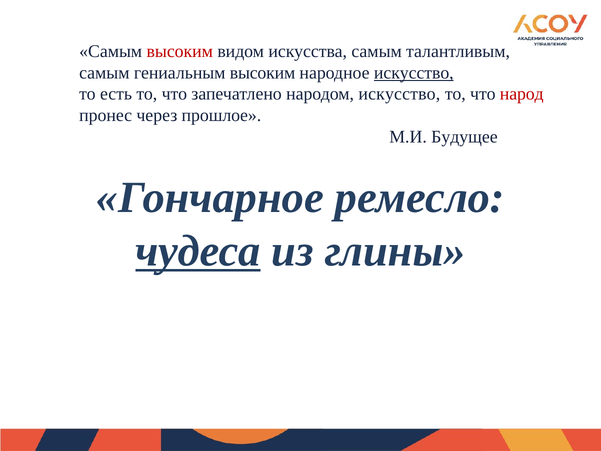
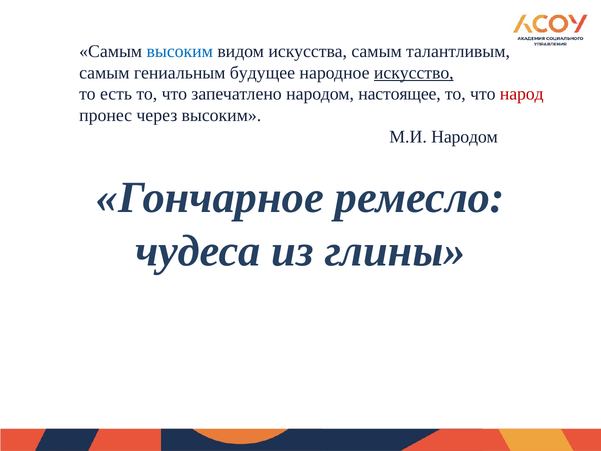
высоким colour: red -> blue (180, 51)
гениальным высоким: высоким -> будущее (262, 73)
народом искусство: искусство -> настоящее (400, 94)
через прошлое: прошлое -> высоким (221, 115)
М.И Будущее: Будущее -> Народом (465, 137)
чудеса underline: present -> none (198, 251)
